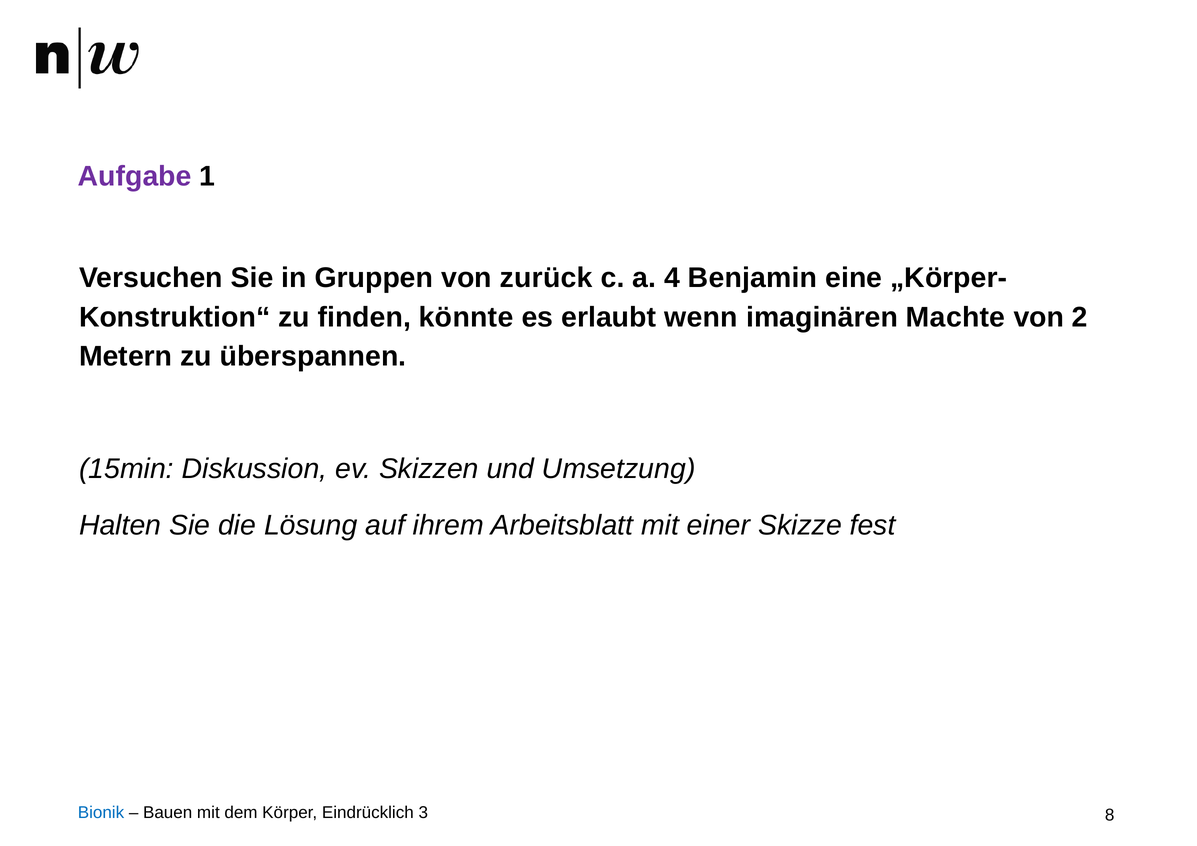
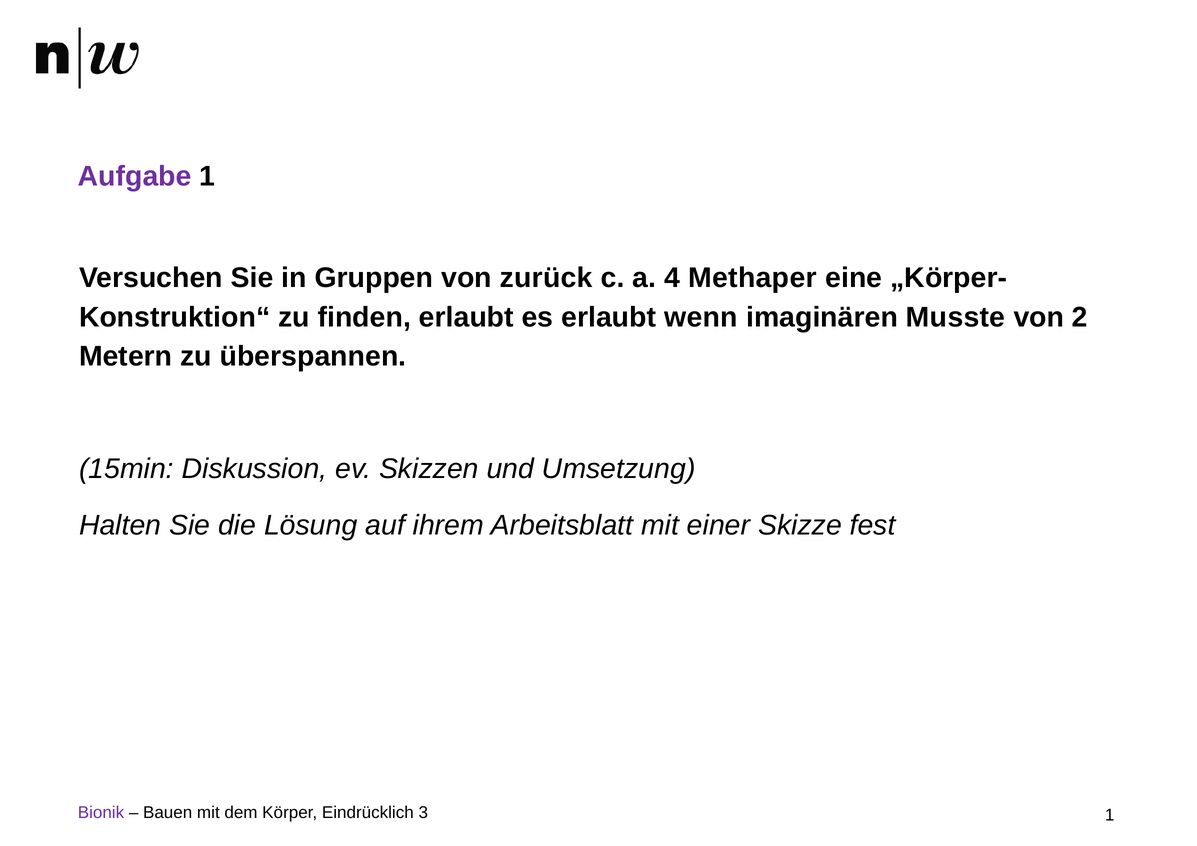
Benjamin: Benjamin -> Methaper (753, 278)
finden könnte: könnte -> erlaubt (466, 317)
Machte: Machte -> Musste (956, 317)
Bionik colour: blue -> purple (101, 813)
3 8: 8 -> 1 (1110, 815)
